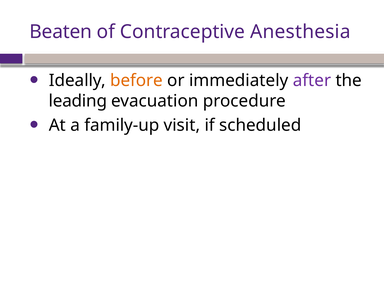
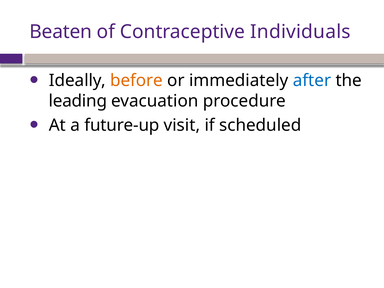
Anesthesia: Anesthesia -> Individuals (300, 32)
after colour: purple -> blue (312, 81)
family-up: family-up -> future-up (122, 125)
